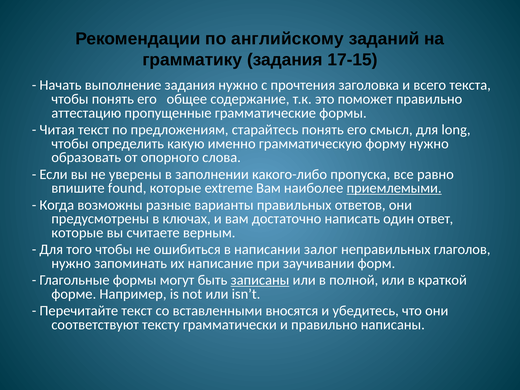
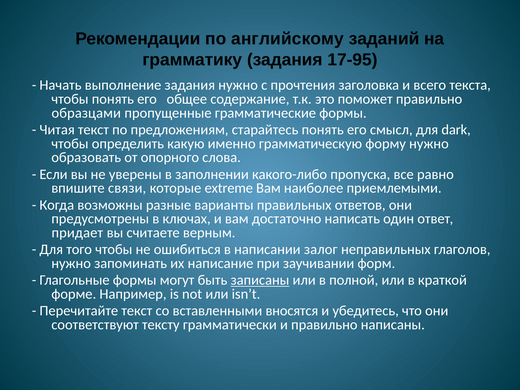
17-15: 17-15 -> 17-95 (353, 60)
аттестацию: аттестацию -> образцами (86, 113)
long: long -> dark (456, 130)
found: found -> связи (127, 188)
приемлемыми underline: present -> none (394, 188)
которые: которые -> придает (77, 233)
